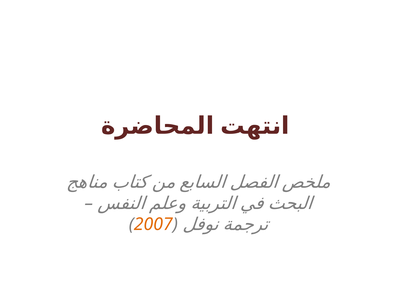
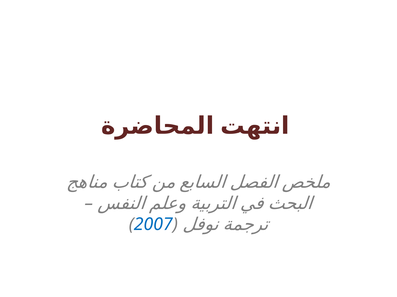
2007 colour: orange -> blue (153, 225)
